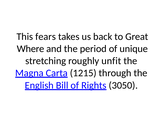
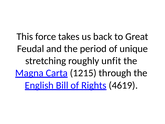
fears: fears -> force (46, 37)
Where: Where -> Feudal (31, 49)
3050: 3050 -> 4619 (123, 85)
